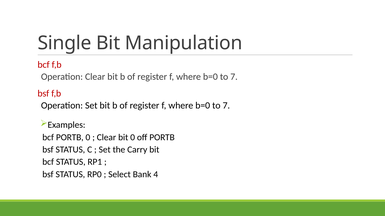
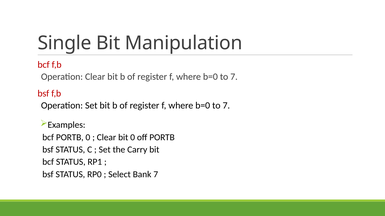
Bank 4: 4 -> 7 (156, 175)
